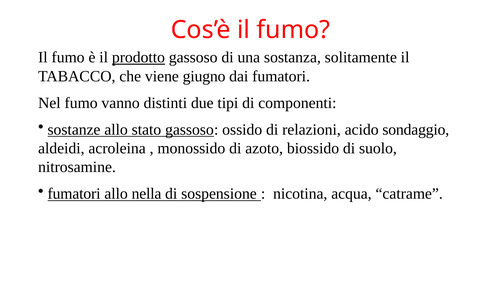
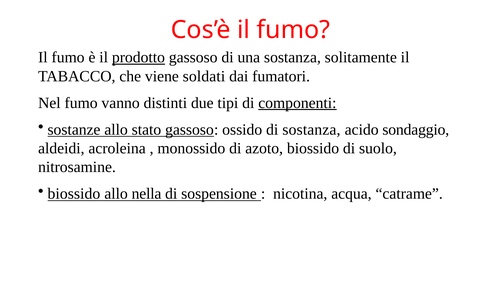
giugno: giugno -> soldati (204, 76)
componenti underline: none -> present (297, 103)
di relazioni: relazioni -> sostanza (311, 129)
fumatori: fumatori -> biossido (74, 194)
